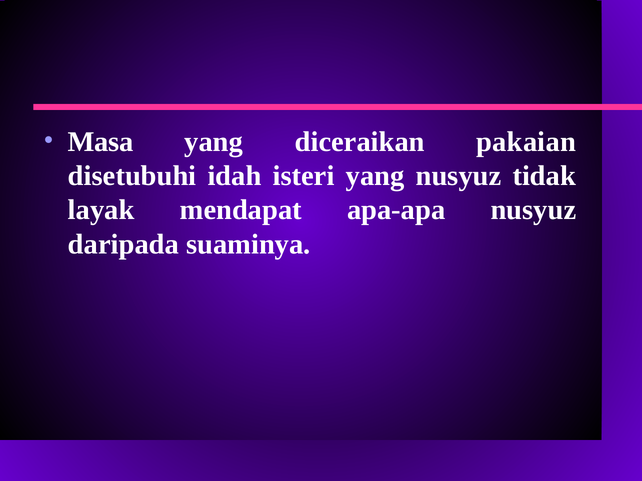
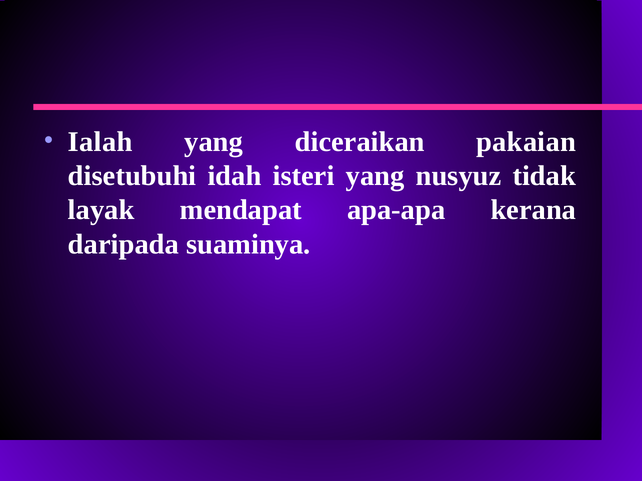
Masa: Masa -> Ialah (100, 142)
apa-apa nusyuz: nusyuz -> kerana (533, 210)
